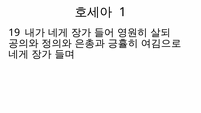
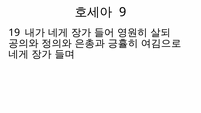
1: 1 -> 9 (123, 12)
